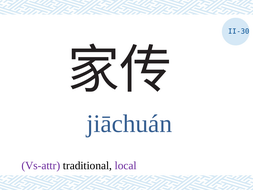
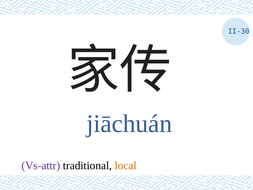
local colour: purple -> orange (126, 165)
